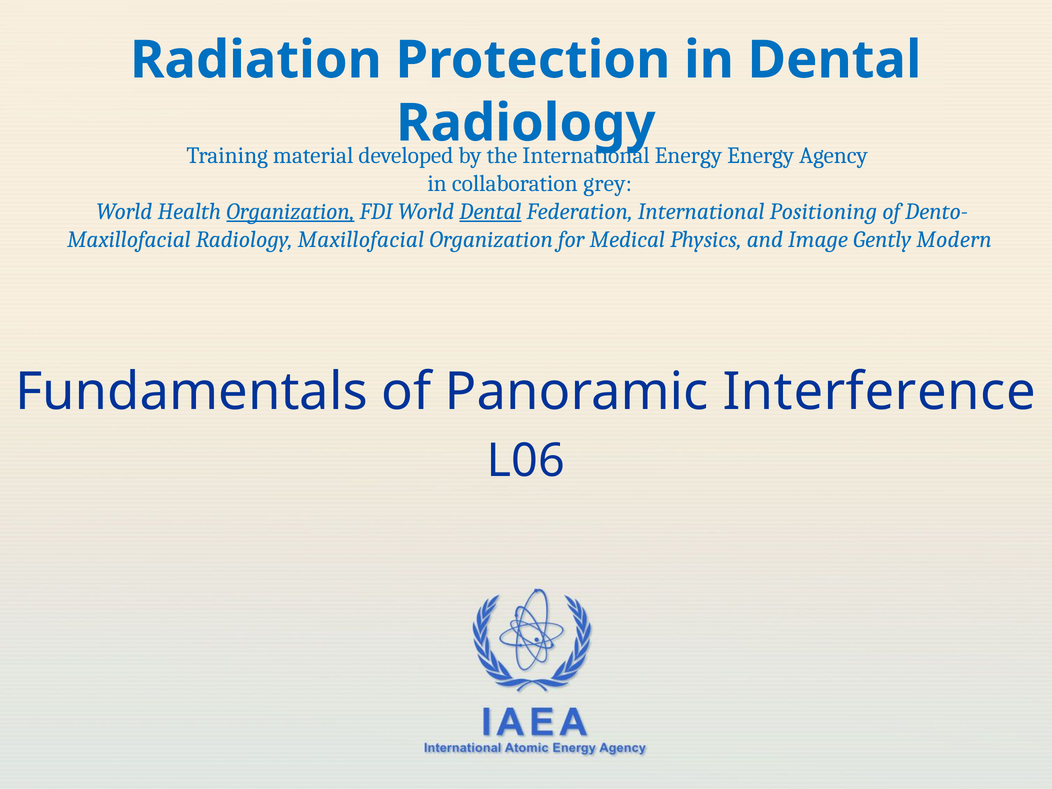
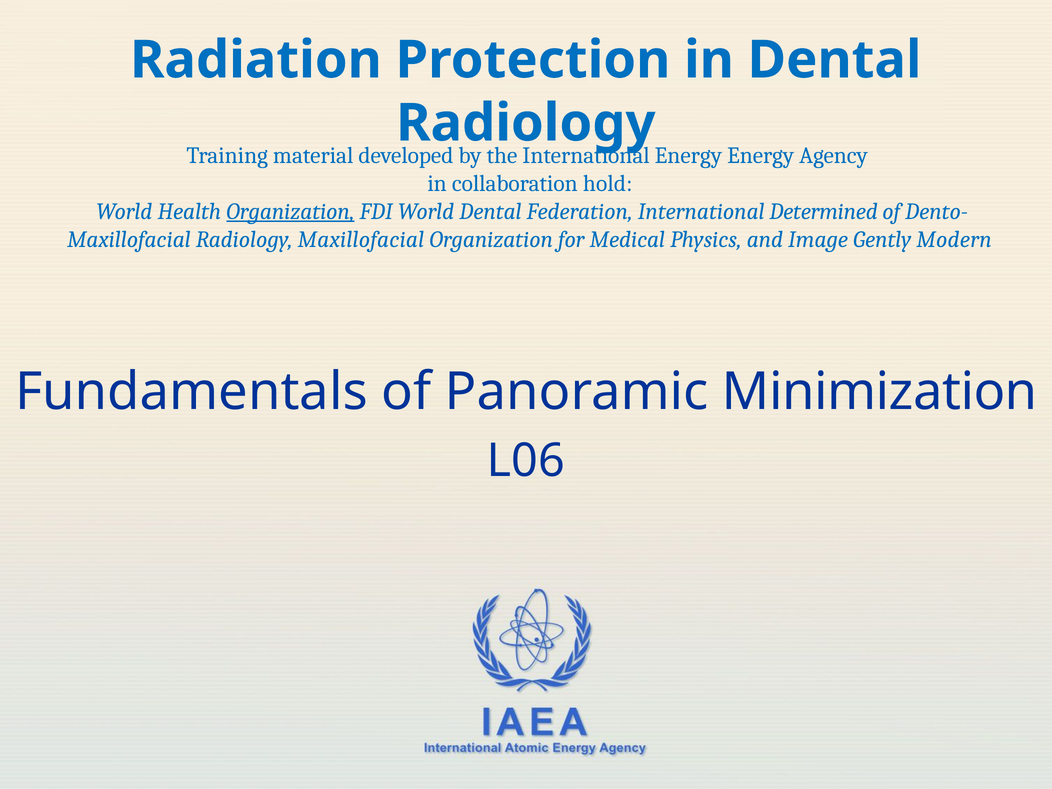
grey: grey -> hold (608, 183)
Dental underline: present -> none (490, 211)
Positioning: Positioning -> Determined (824, 211)
Interference: Interference -> Minimization (880, 392)
